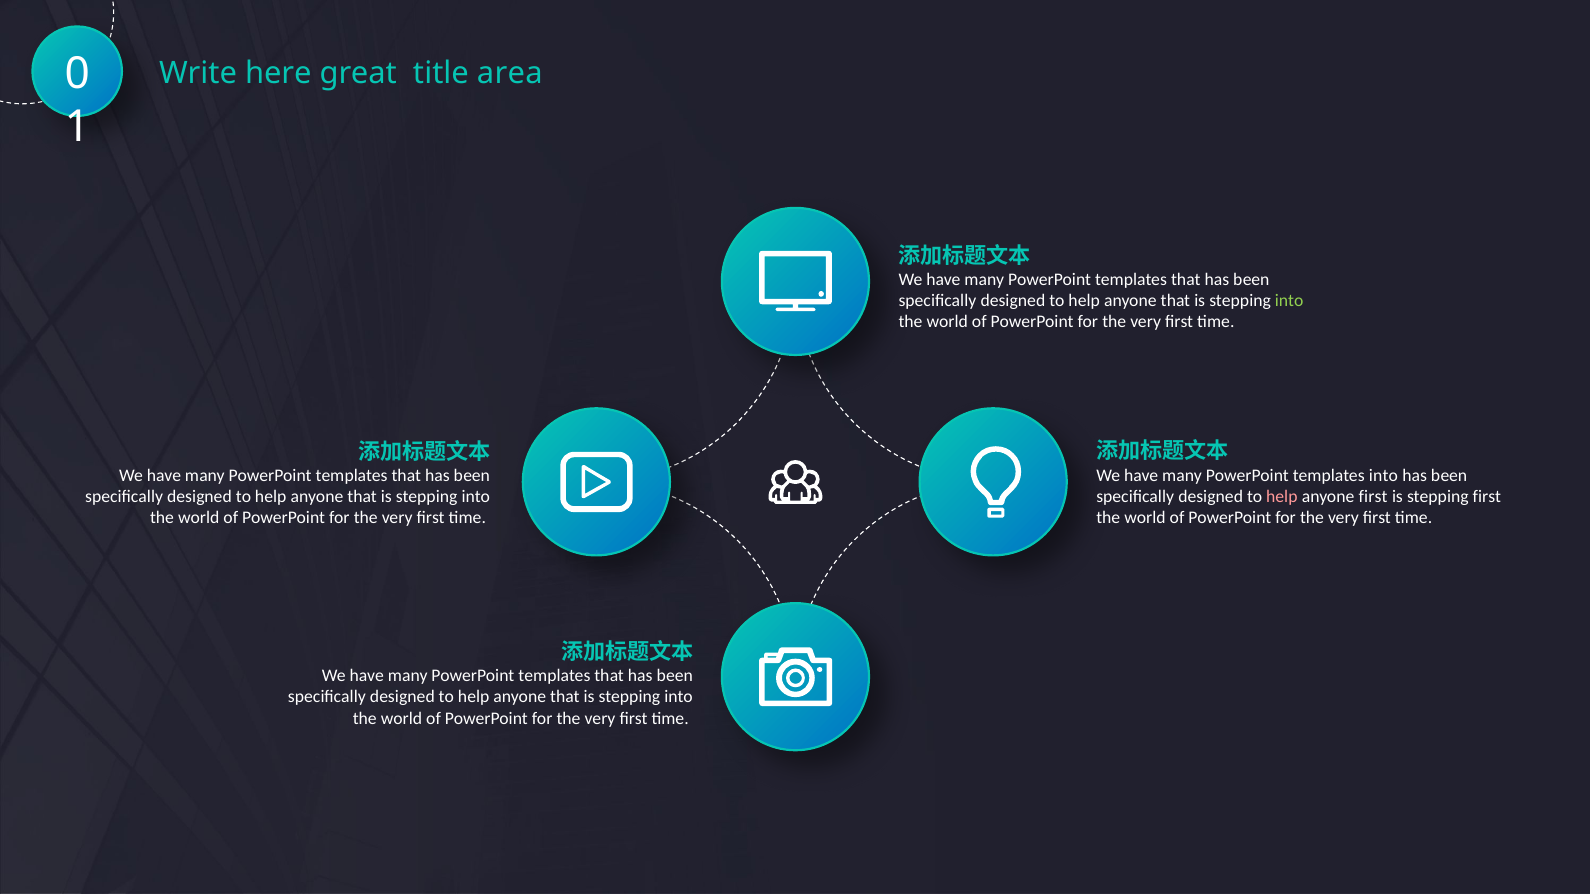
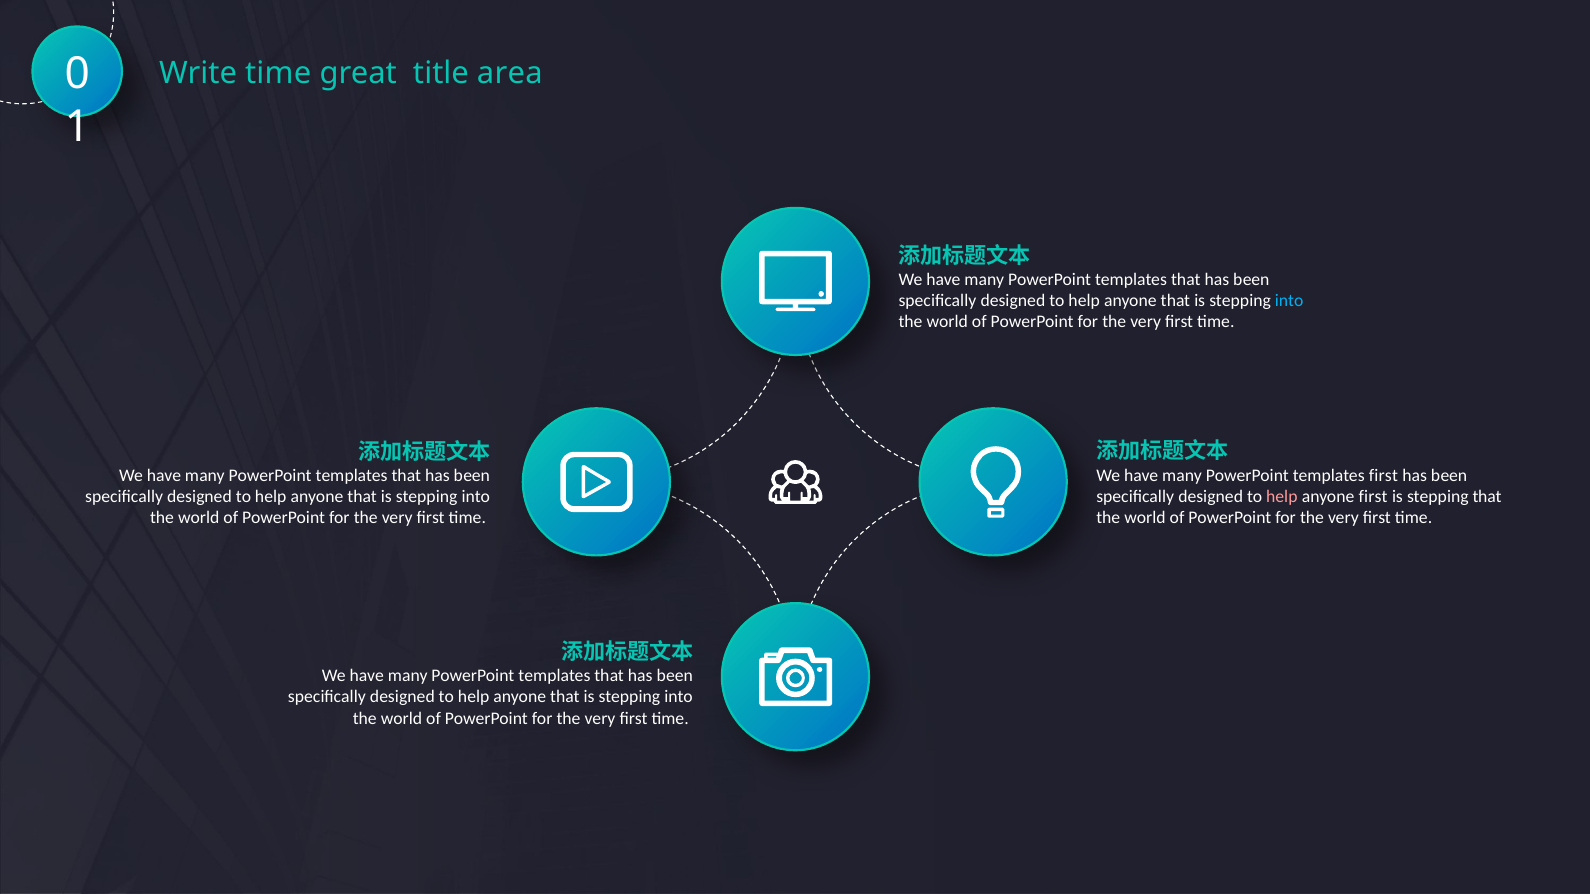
Write here: here -> time (278, 73)
into colour: light green -> light blue (1289, 301)
templates into: into -> first (1383, 475)
stepping first: first -> that (1487, 496)
